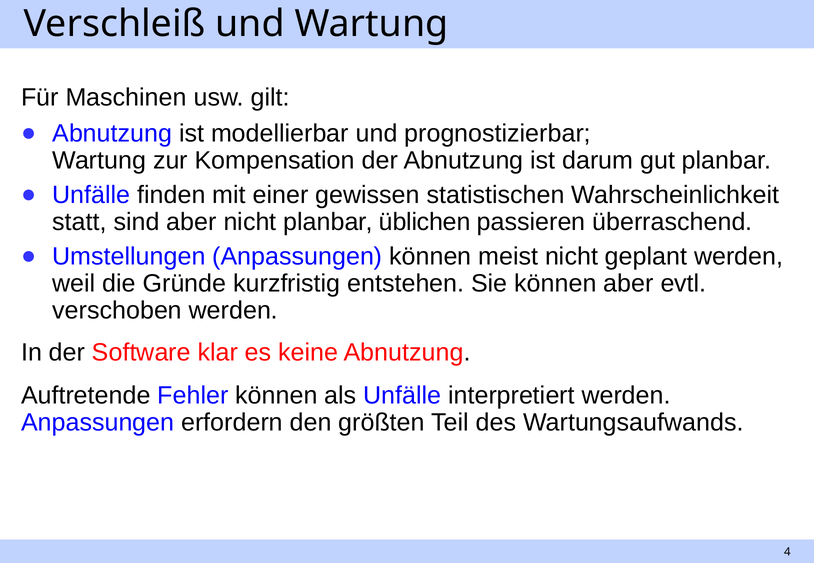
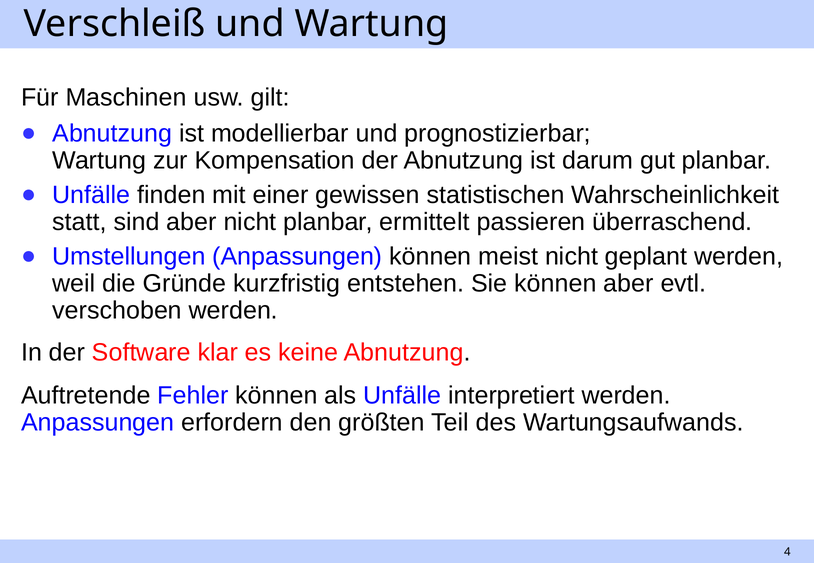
üblichen: üblichen -> ermittelt (425, 222)
